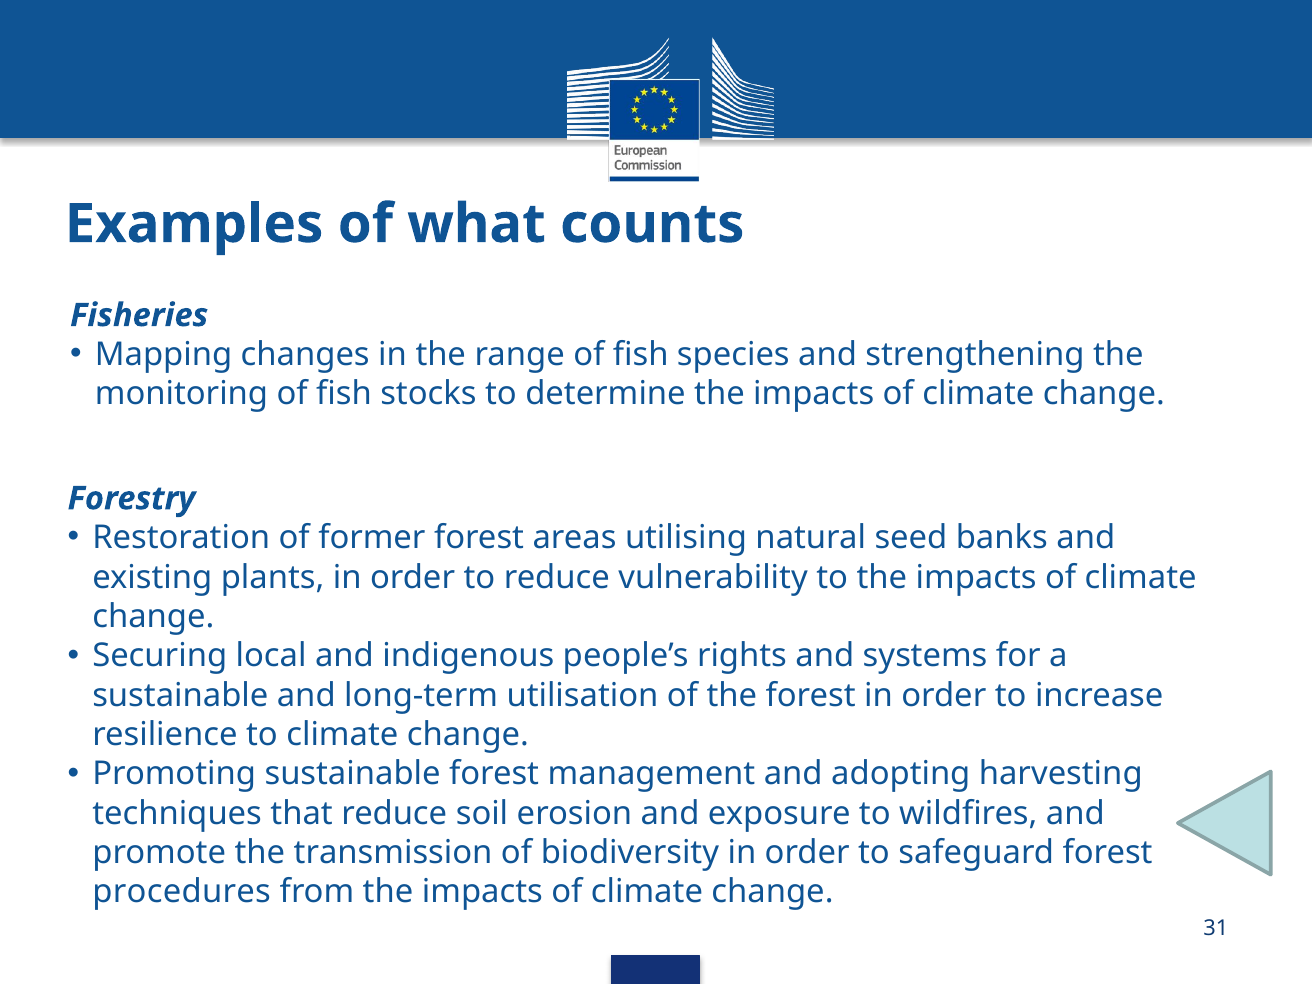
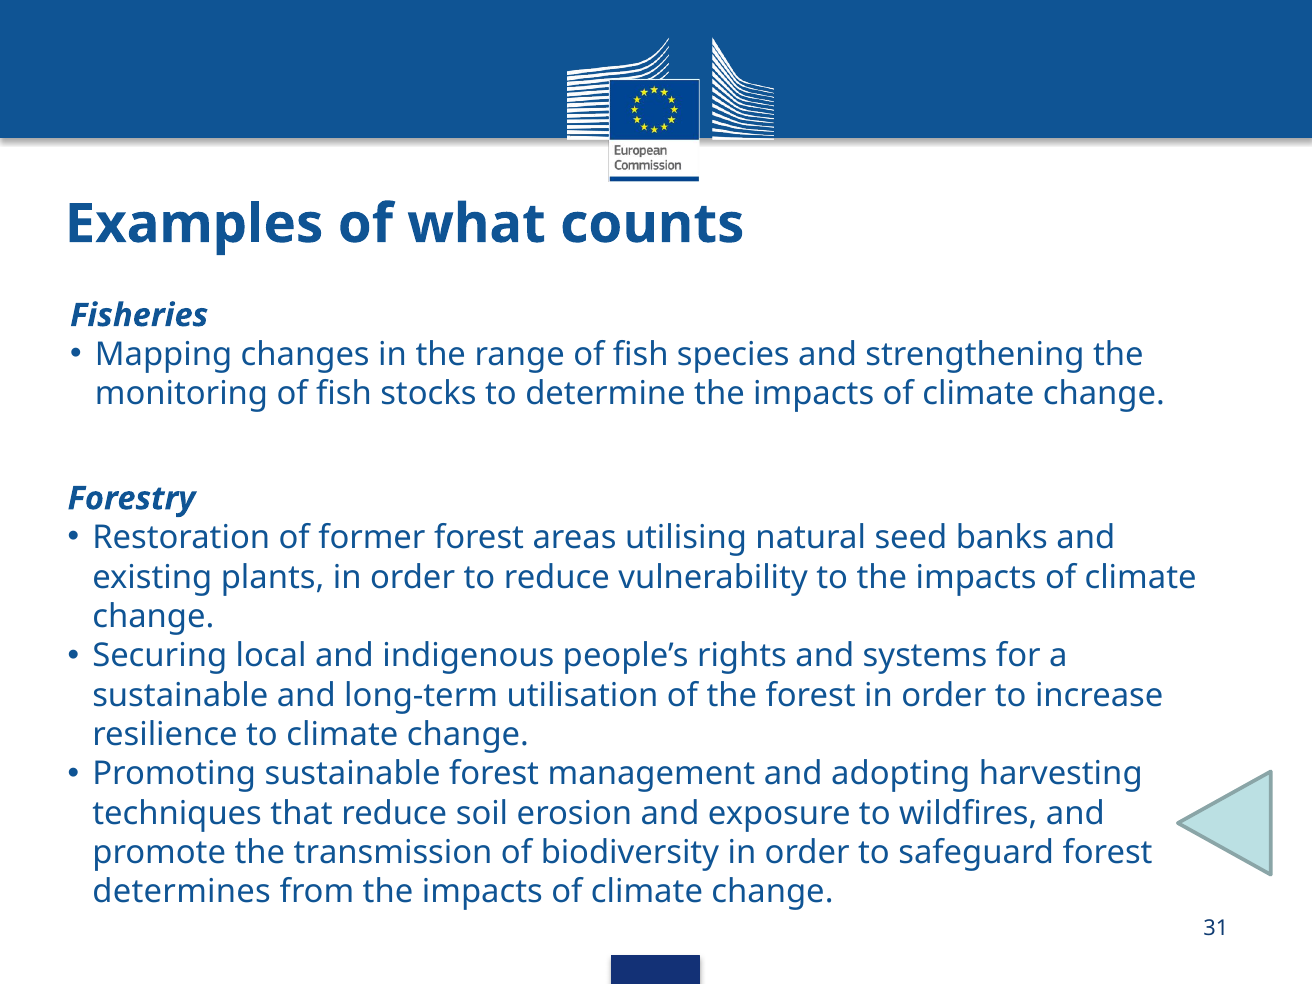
procedures: procedures -> determines (182, 892)
